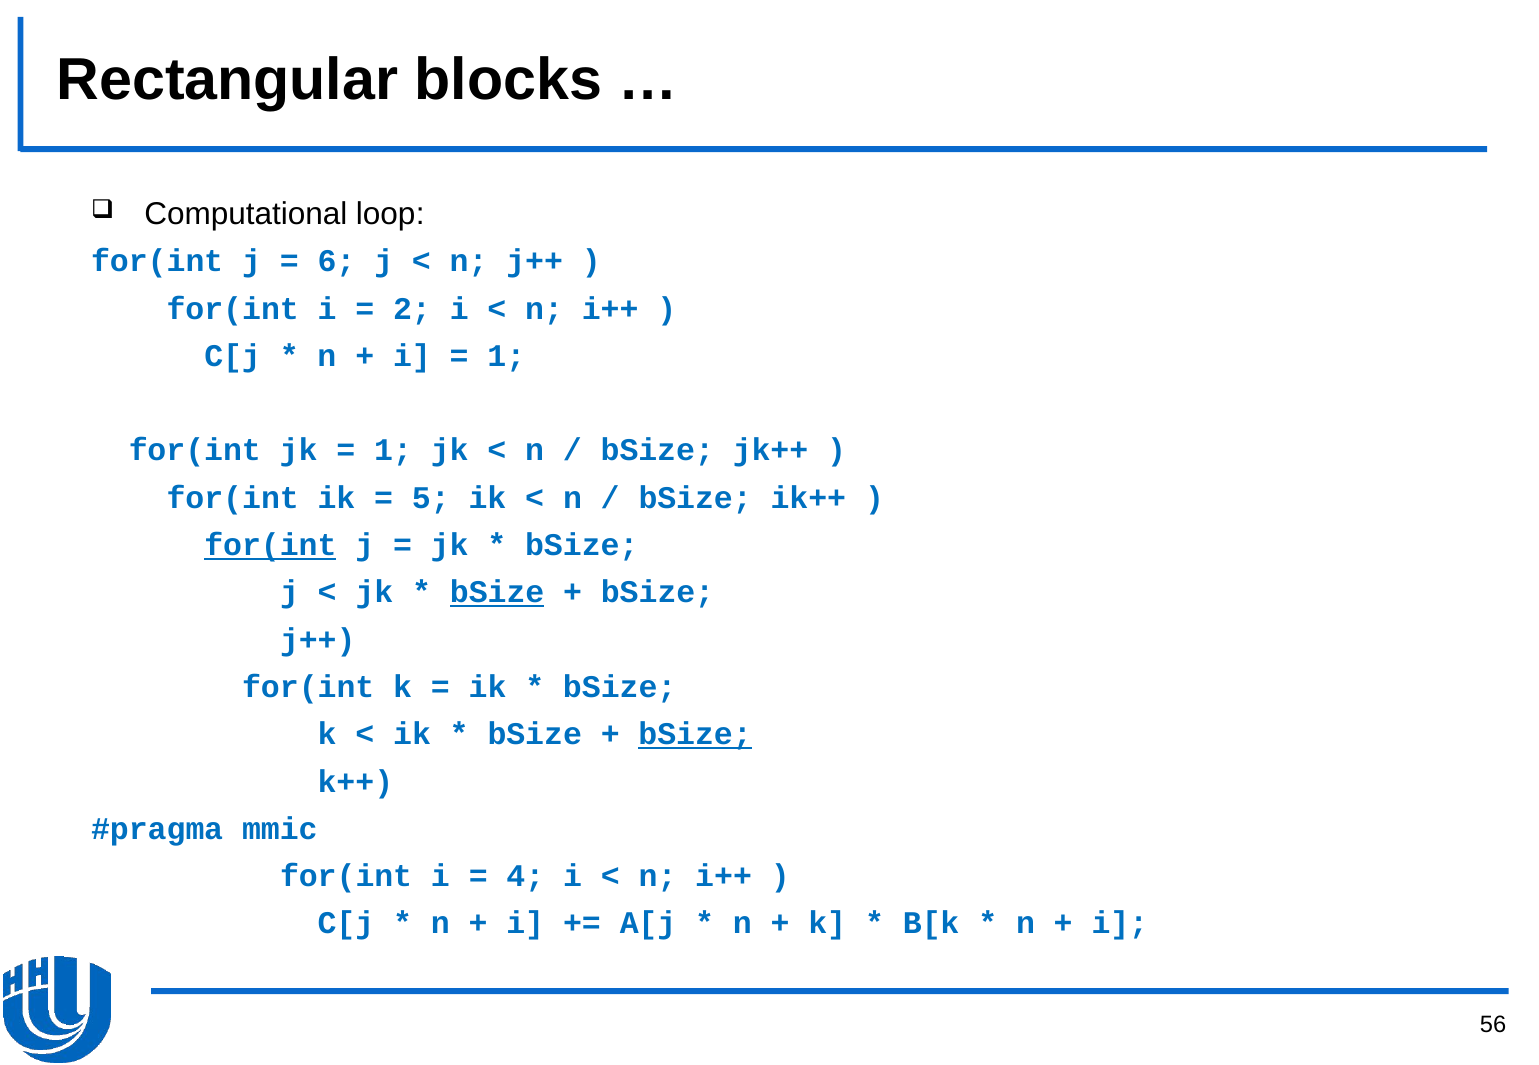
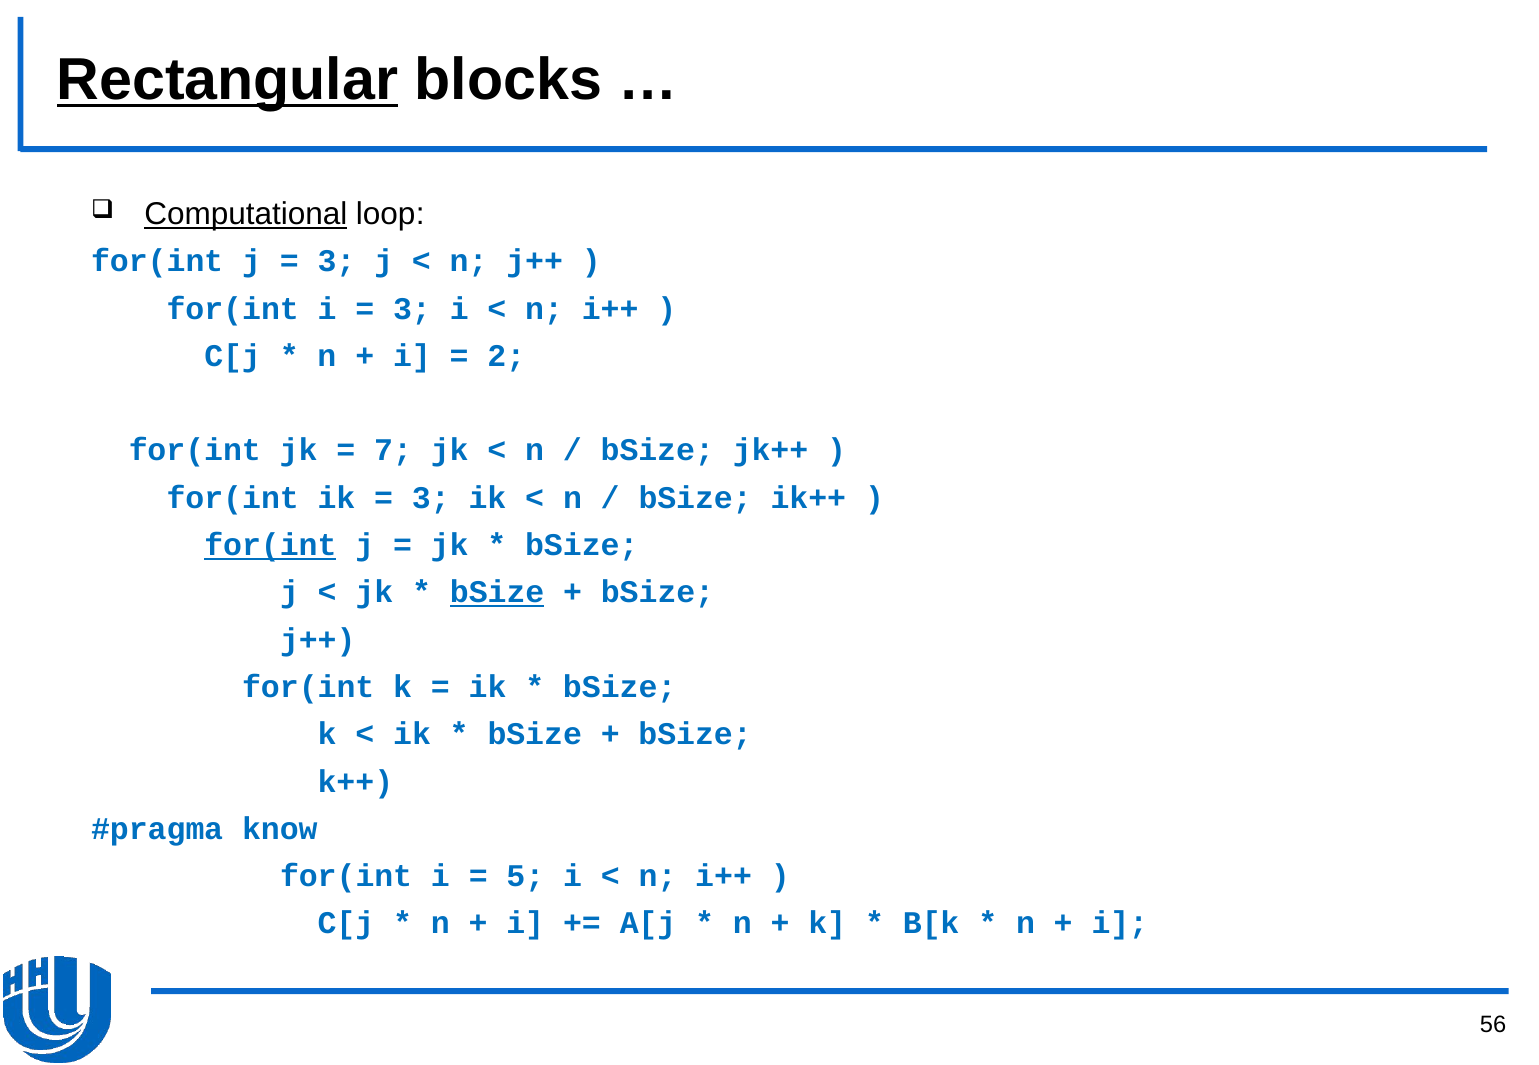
Rectangular underline: none -> present (227, 80)
Computational underline: none -> present (246, 214)
6: 6 -> 3 (336, 262)
2: 2 -> 3 (412, 309)
1: 1 -> 2 (506, 356)
1: 1 -> 7 (393, 451)
5: 5 -> 3 (431, 498)
bSize underline: present -> none (695, 735)
mmic: mmic -> know (280, 829)
4: 4 -> 5 (525, 877)
